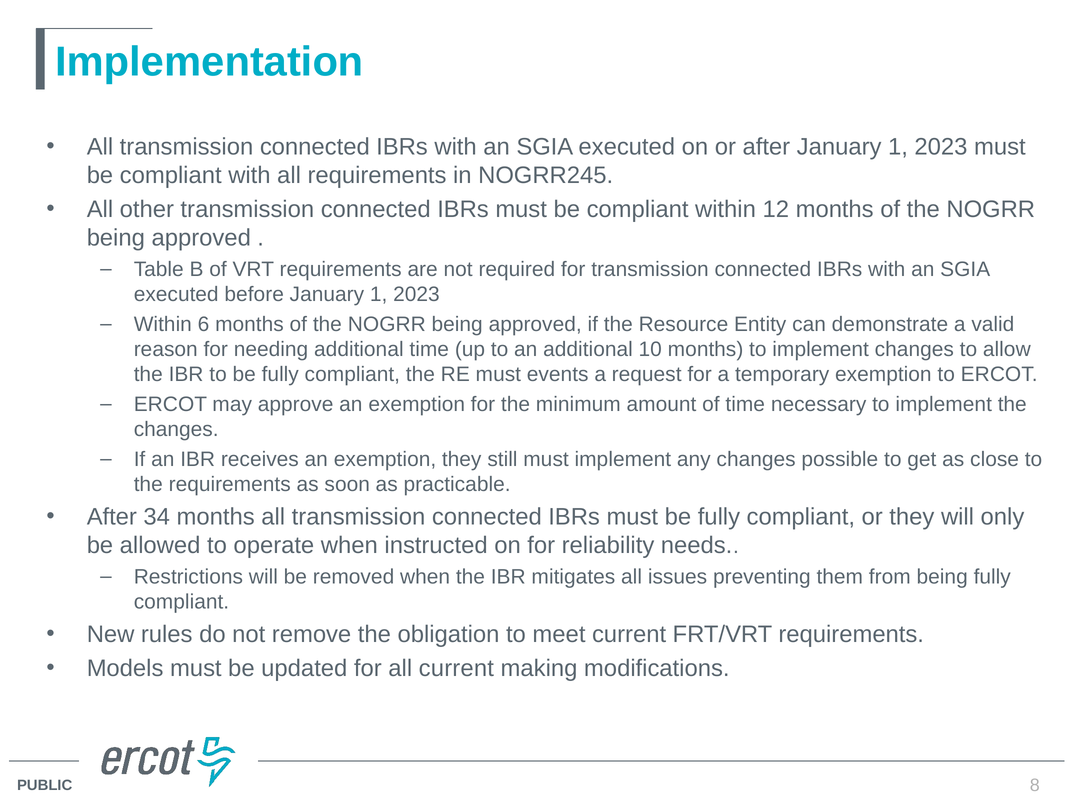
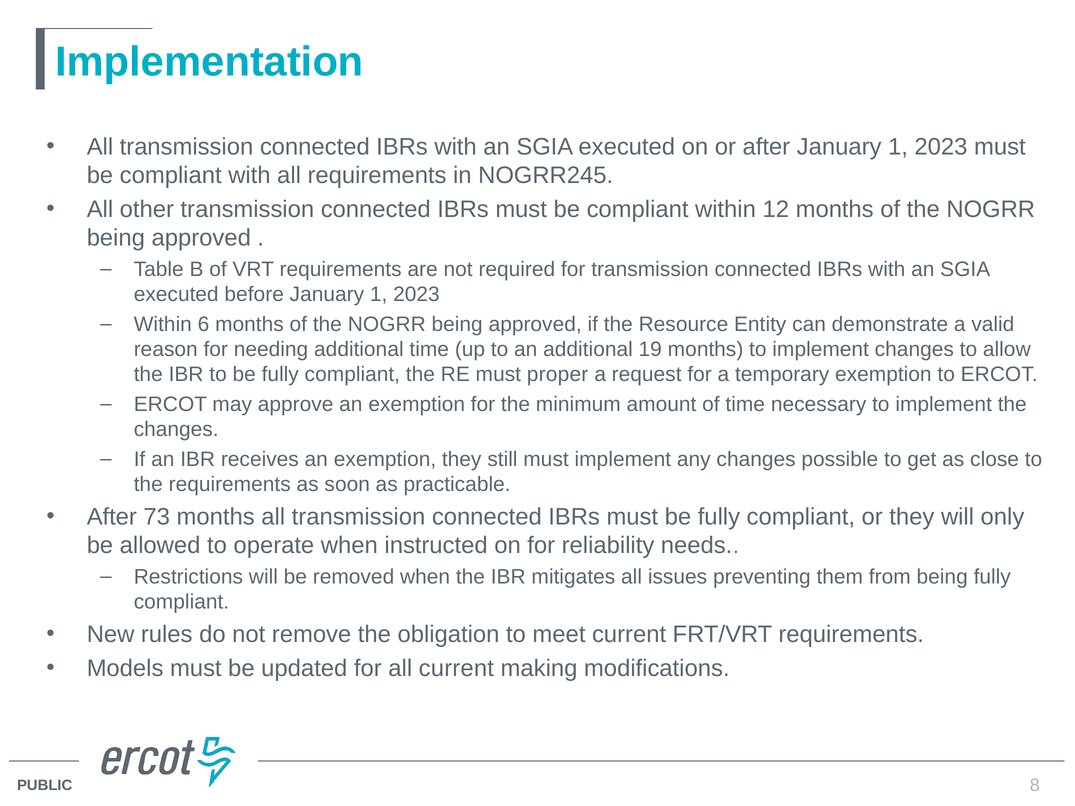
10: 10 -> 19 (650, 350)
events: events -> proper (558, 375)
34: 34 -> 73 (157, 517)
